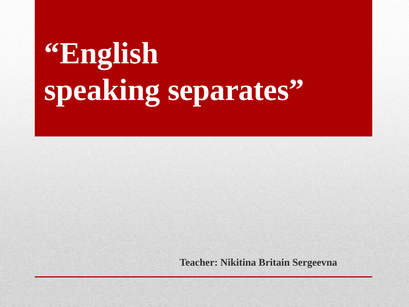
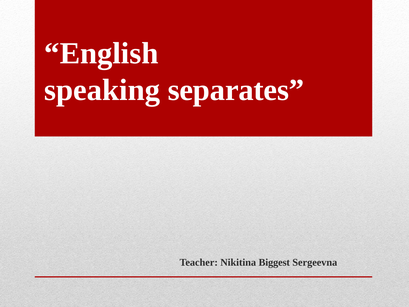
Britain: Britain -> Biggest (274, 262)
